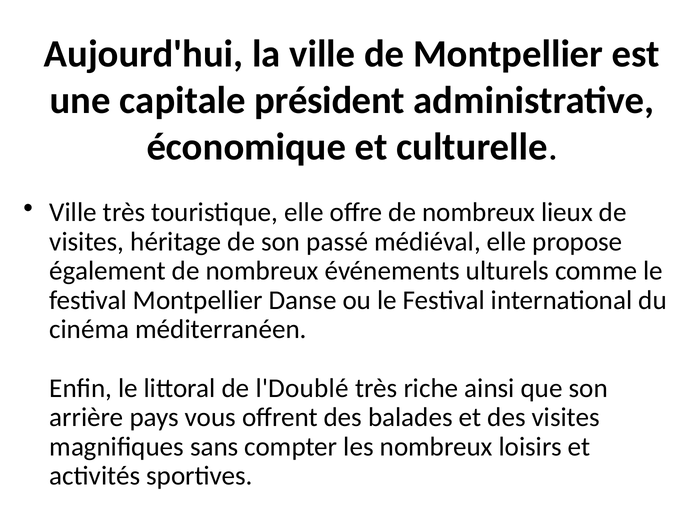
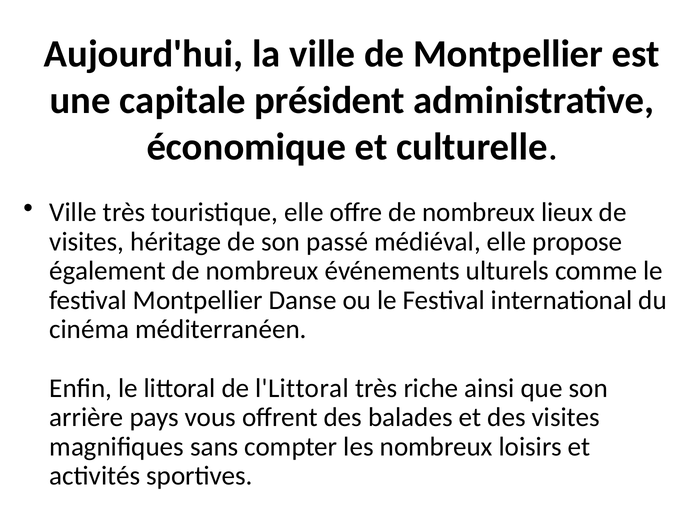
l'Doublé: l'Doublé -> l'Littoral (302, 388)
